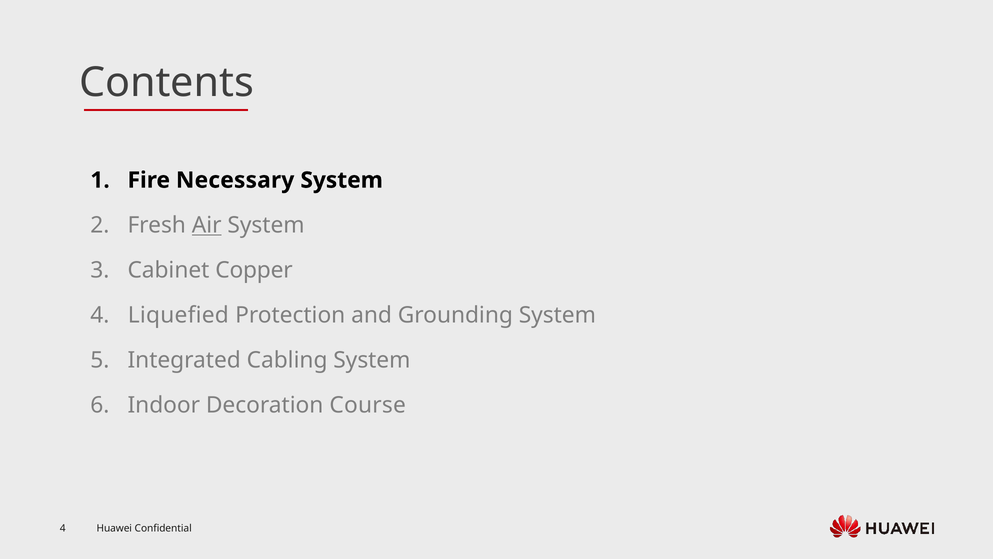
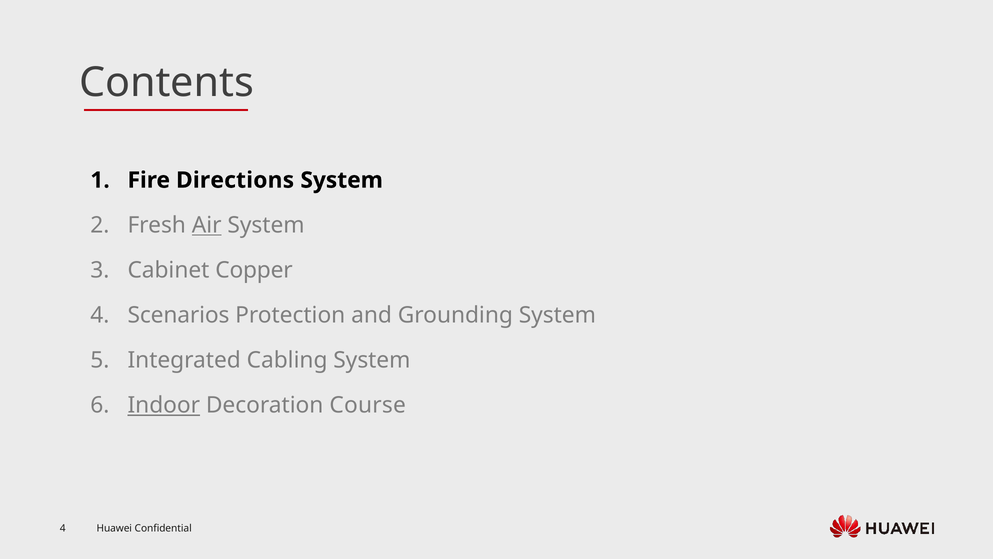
Necessary: Necessary -> Directions (235, 180)
Liquefied: Liquefied -> Scenarios (179, 315)
Indoor underline: none -> present (164, 405)
